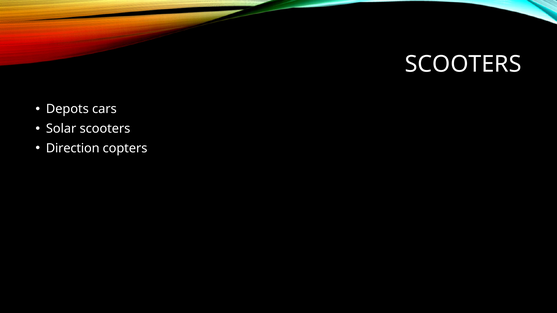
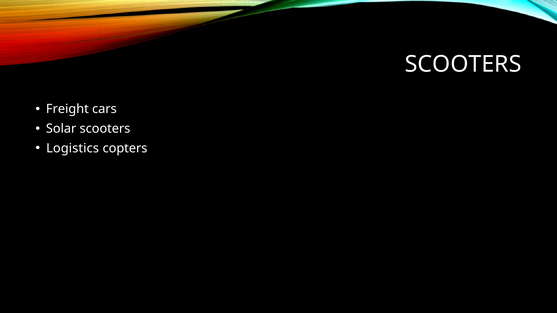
Depots: Depots -> Freight (67, 109)
Direction: Direction -> Logistics (73, 148)
